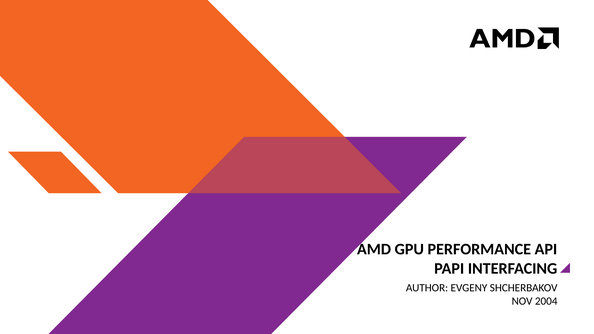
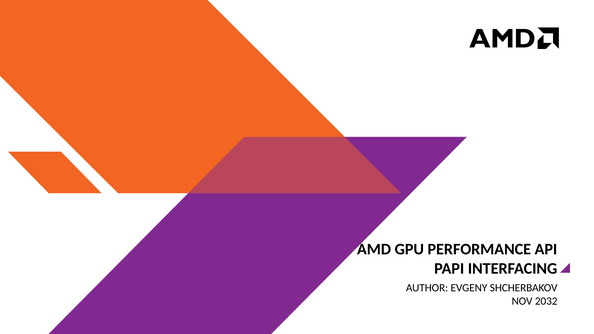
2004: 2004 -> 2032 (546, 301)
